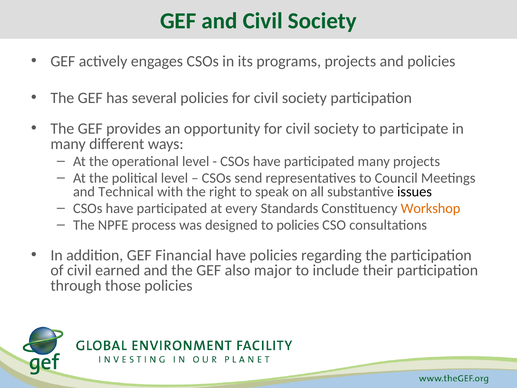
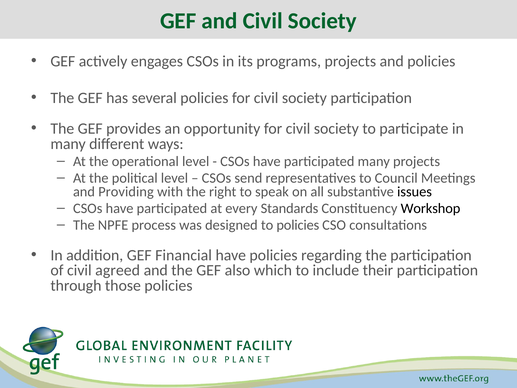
Technical: Technical -> Providing (126, 192)
Workshop colour: orange -> black (431, 208)
earned: earned -> agreed (118, 270)
major: major -> which (273, 270)
